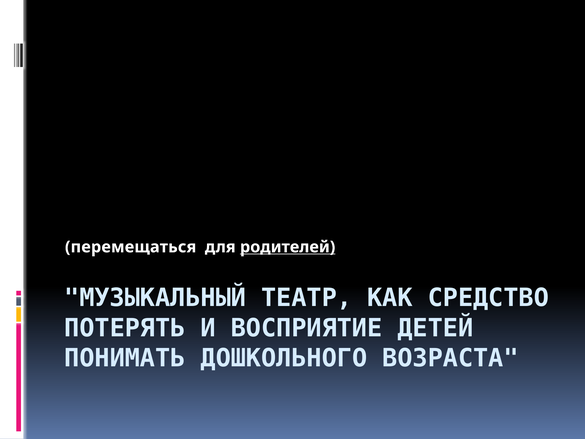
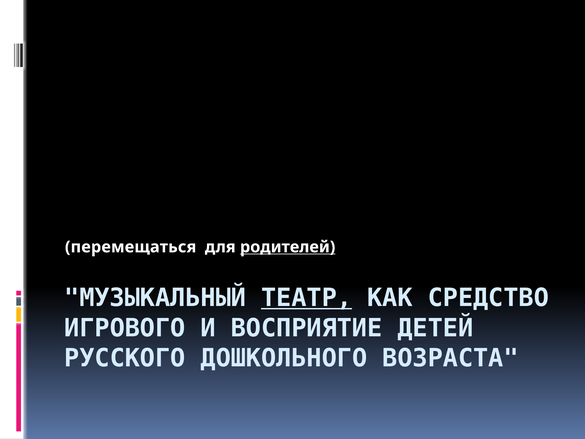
ТЕАТР underline: none -> present (307, 298)
ПОТЕРЯТЬ: ПОТЕРЯТЬ -> ИГРОВОГО (125, 328)
ПОНИМАТЬ: ПОНИМАТЬ -> РУССКОГО (125, 358)
